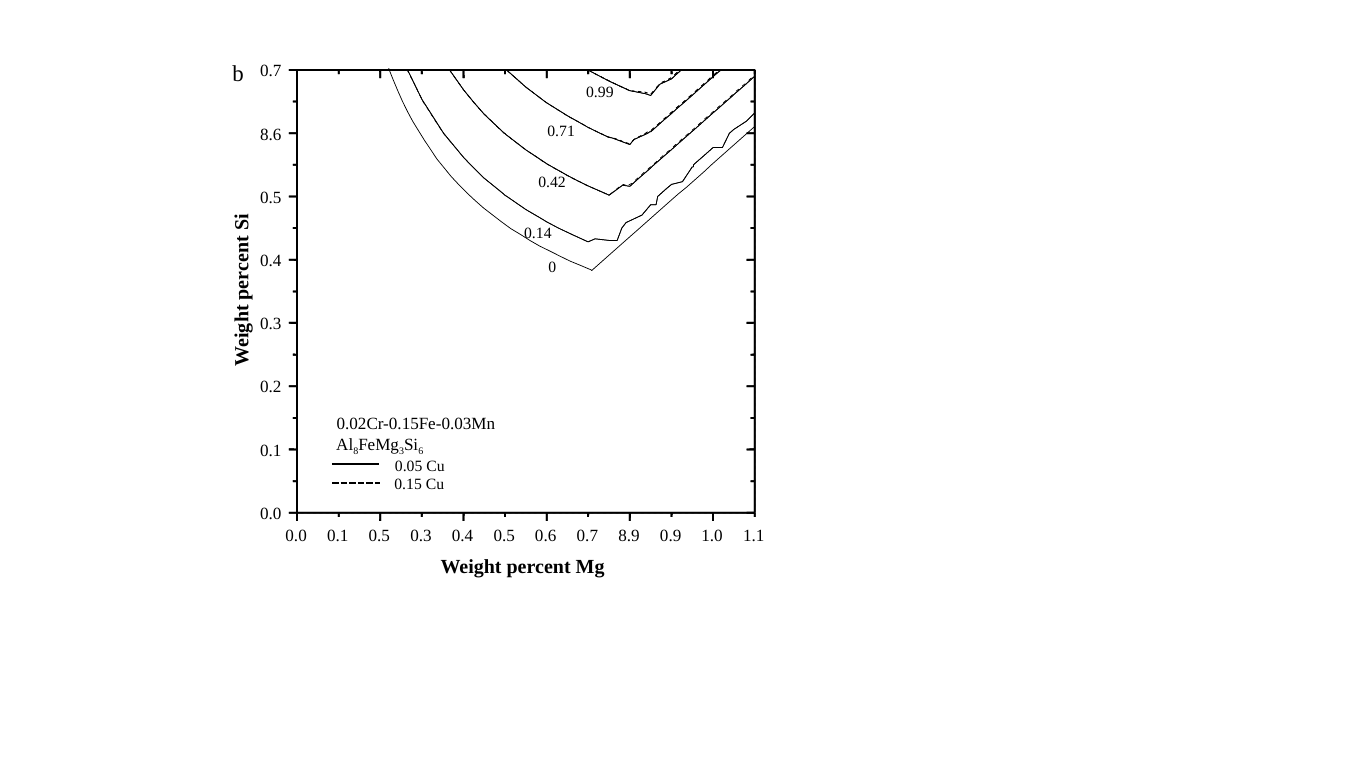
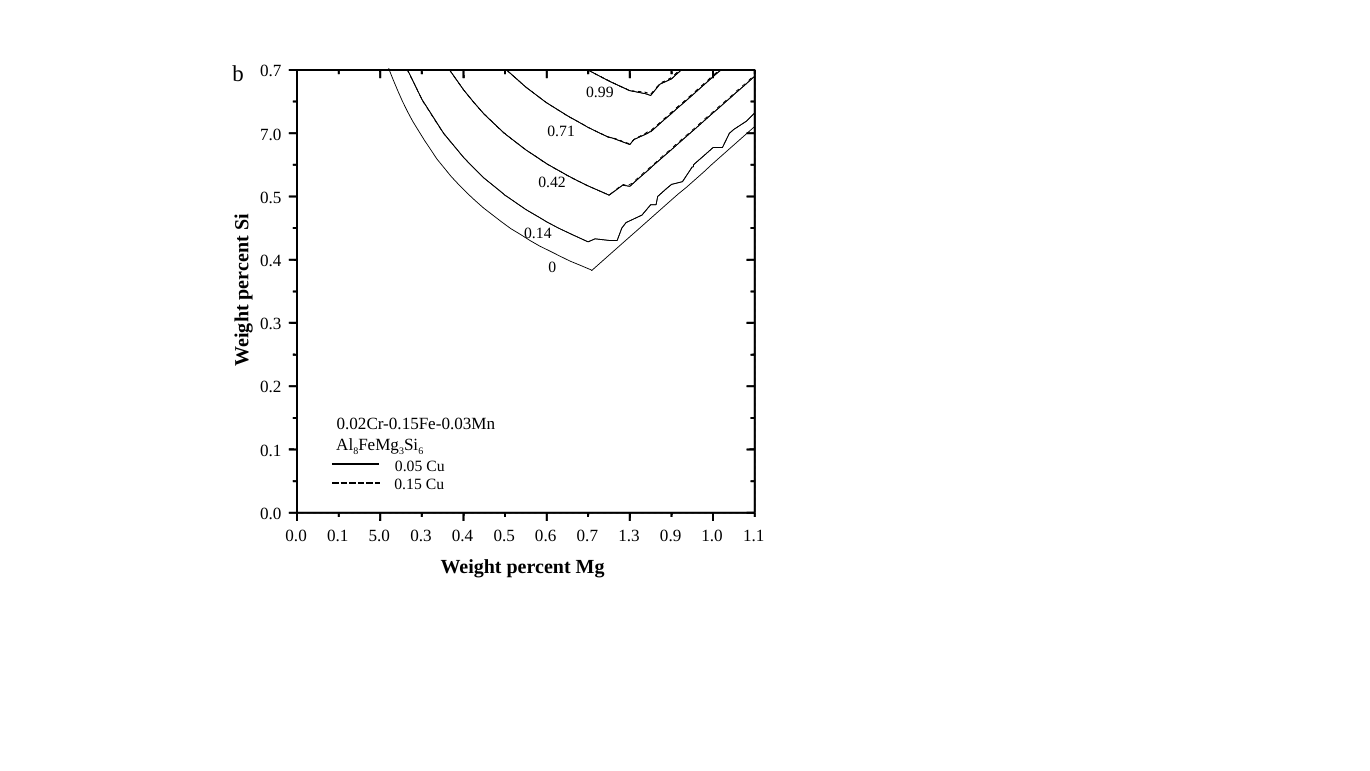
8.6: 8.6 -> 7.0 (271, 134)
0.0 0.5: 0.5 -> 5.0 (379, 536)
8.9: 8.9 -> 1.3 (629, 536)
